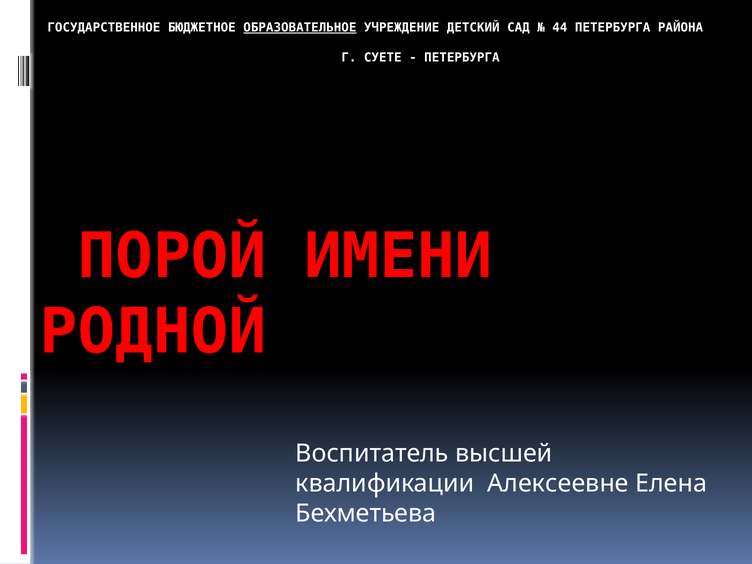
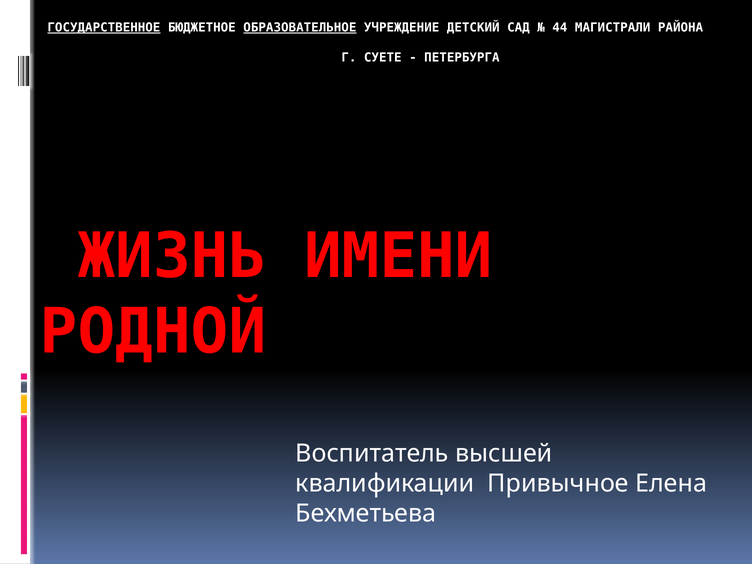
ГОСУДАРСТВЕННОЕ underline: none -> present (104, 28)
44 ПЕТЕРБУРГА: ПЕТЕРБУРГА -> МАГИСТРАЛИ (613, 28)
ПОРОЙ: ПОРОЙ -> ЖИЗНЬ (172, 257)
Алексеевне: Алексеевне -> Привычное (558, 483)
